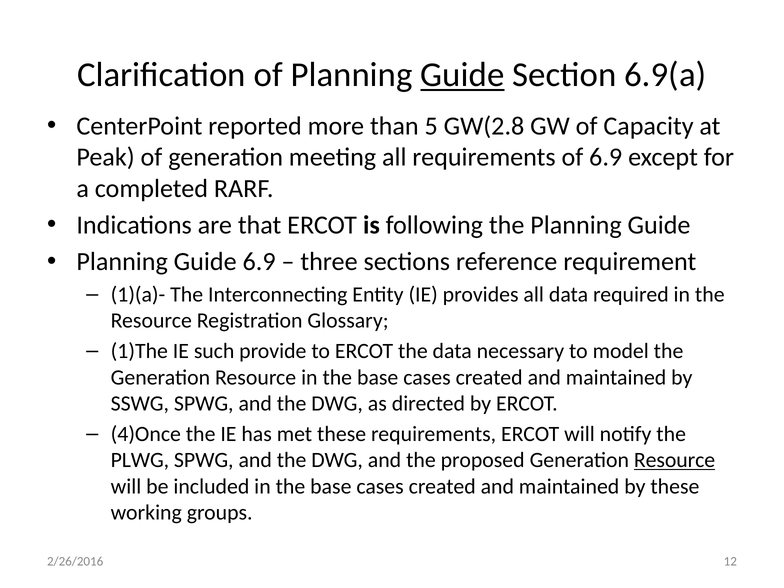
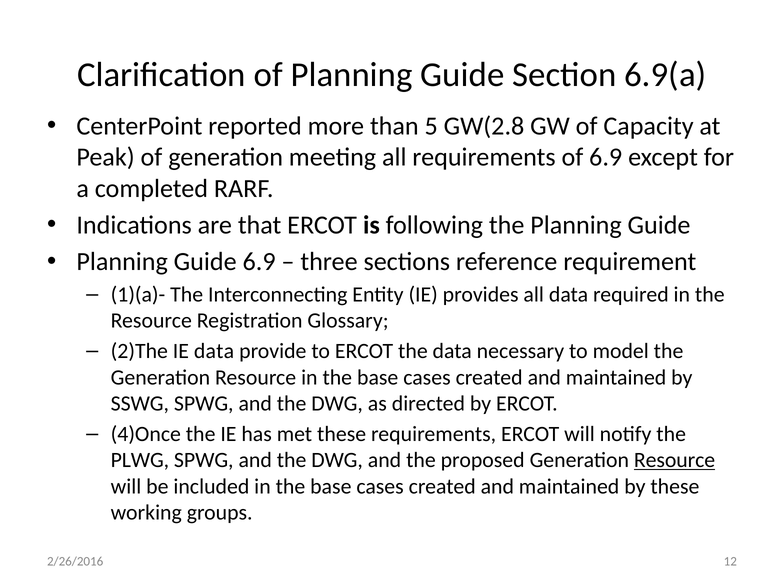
Guide underline: present -> none (462, 75)
1)The: 1)The -> 2)The (139, 351)
IE such: such -> data (214, 351)
